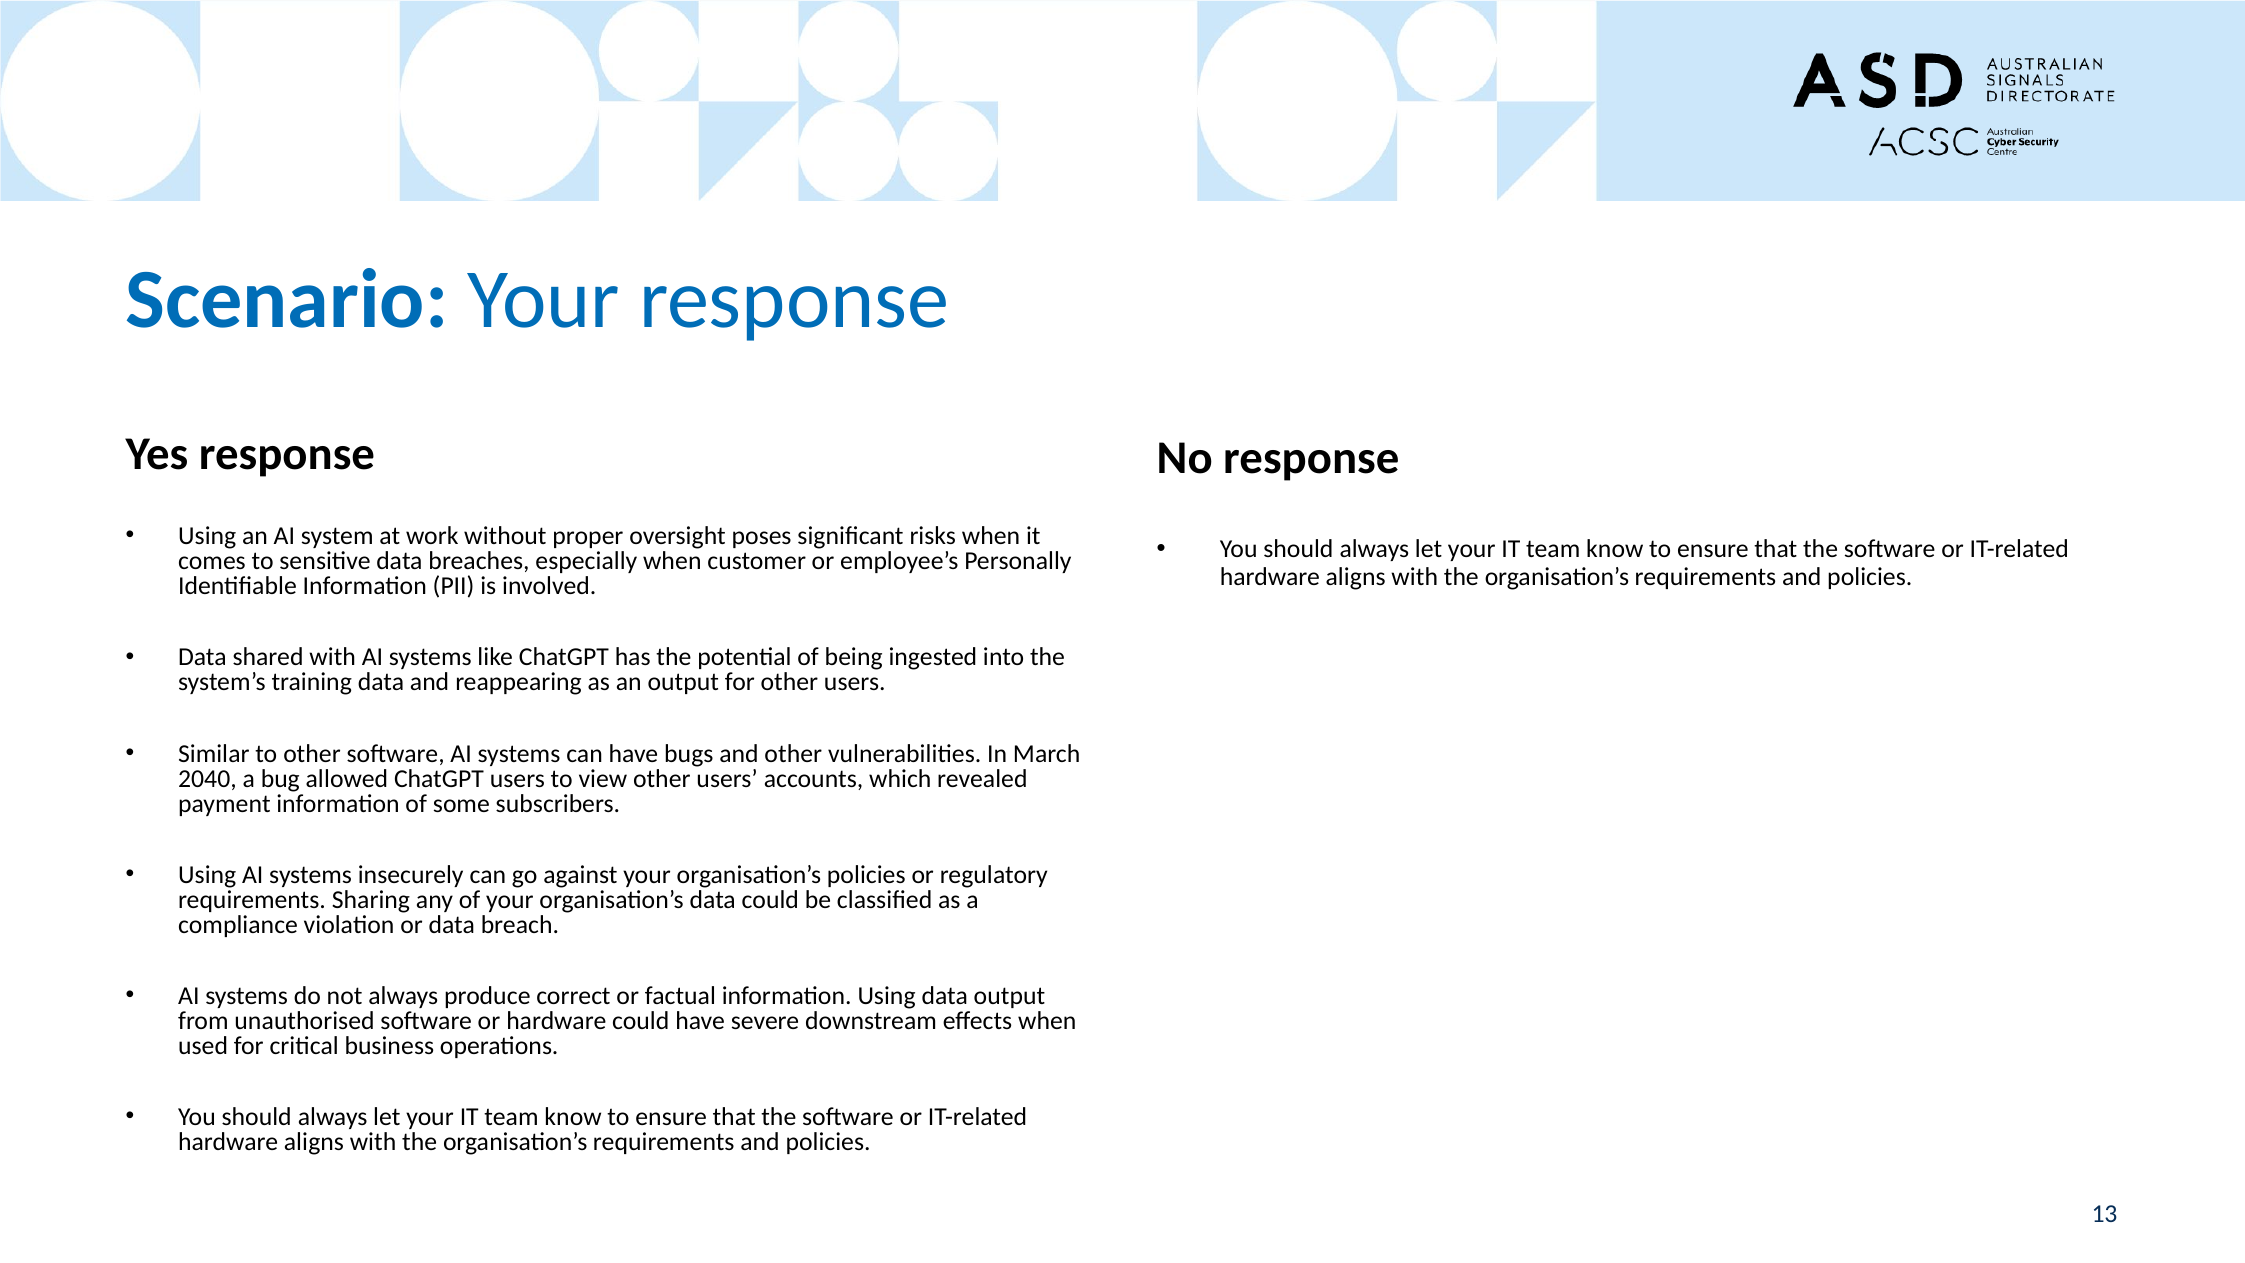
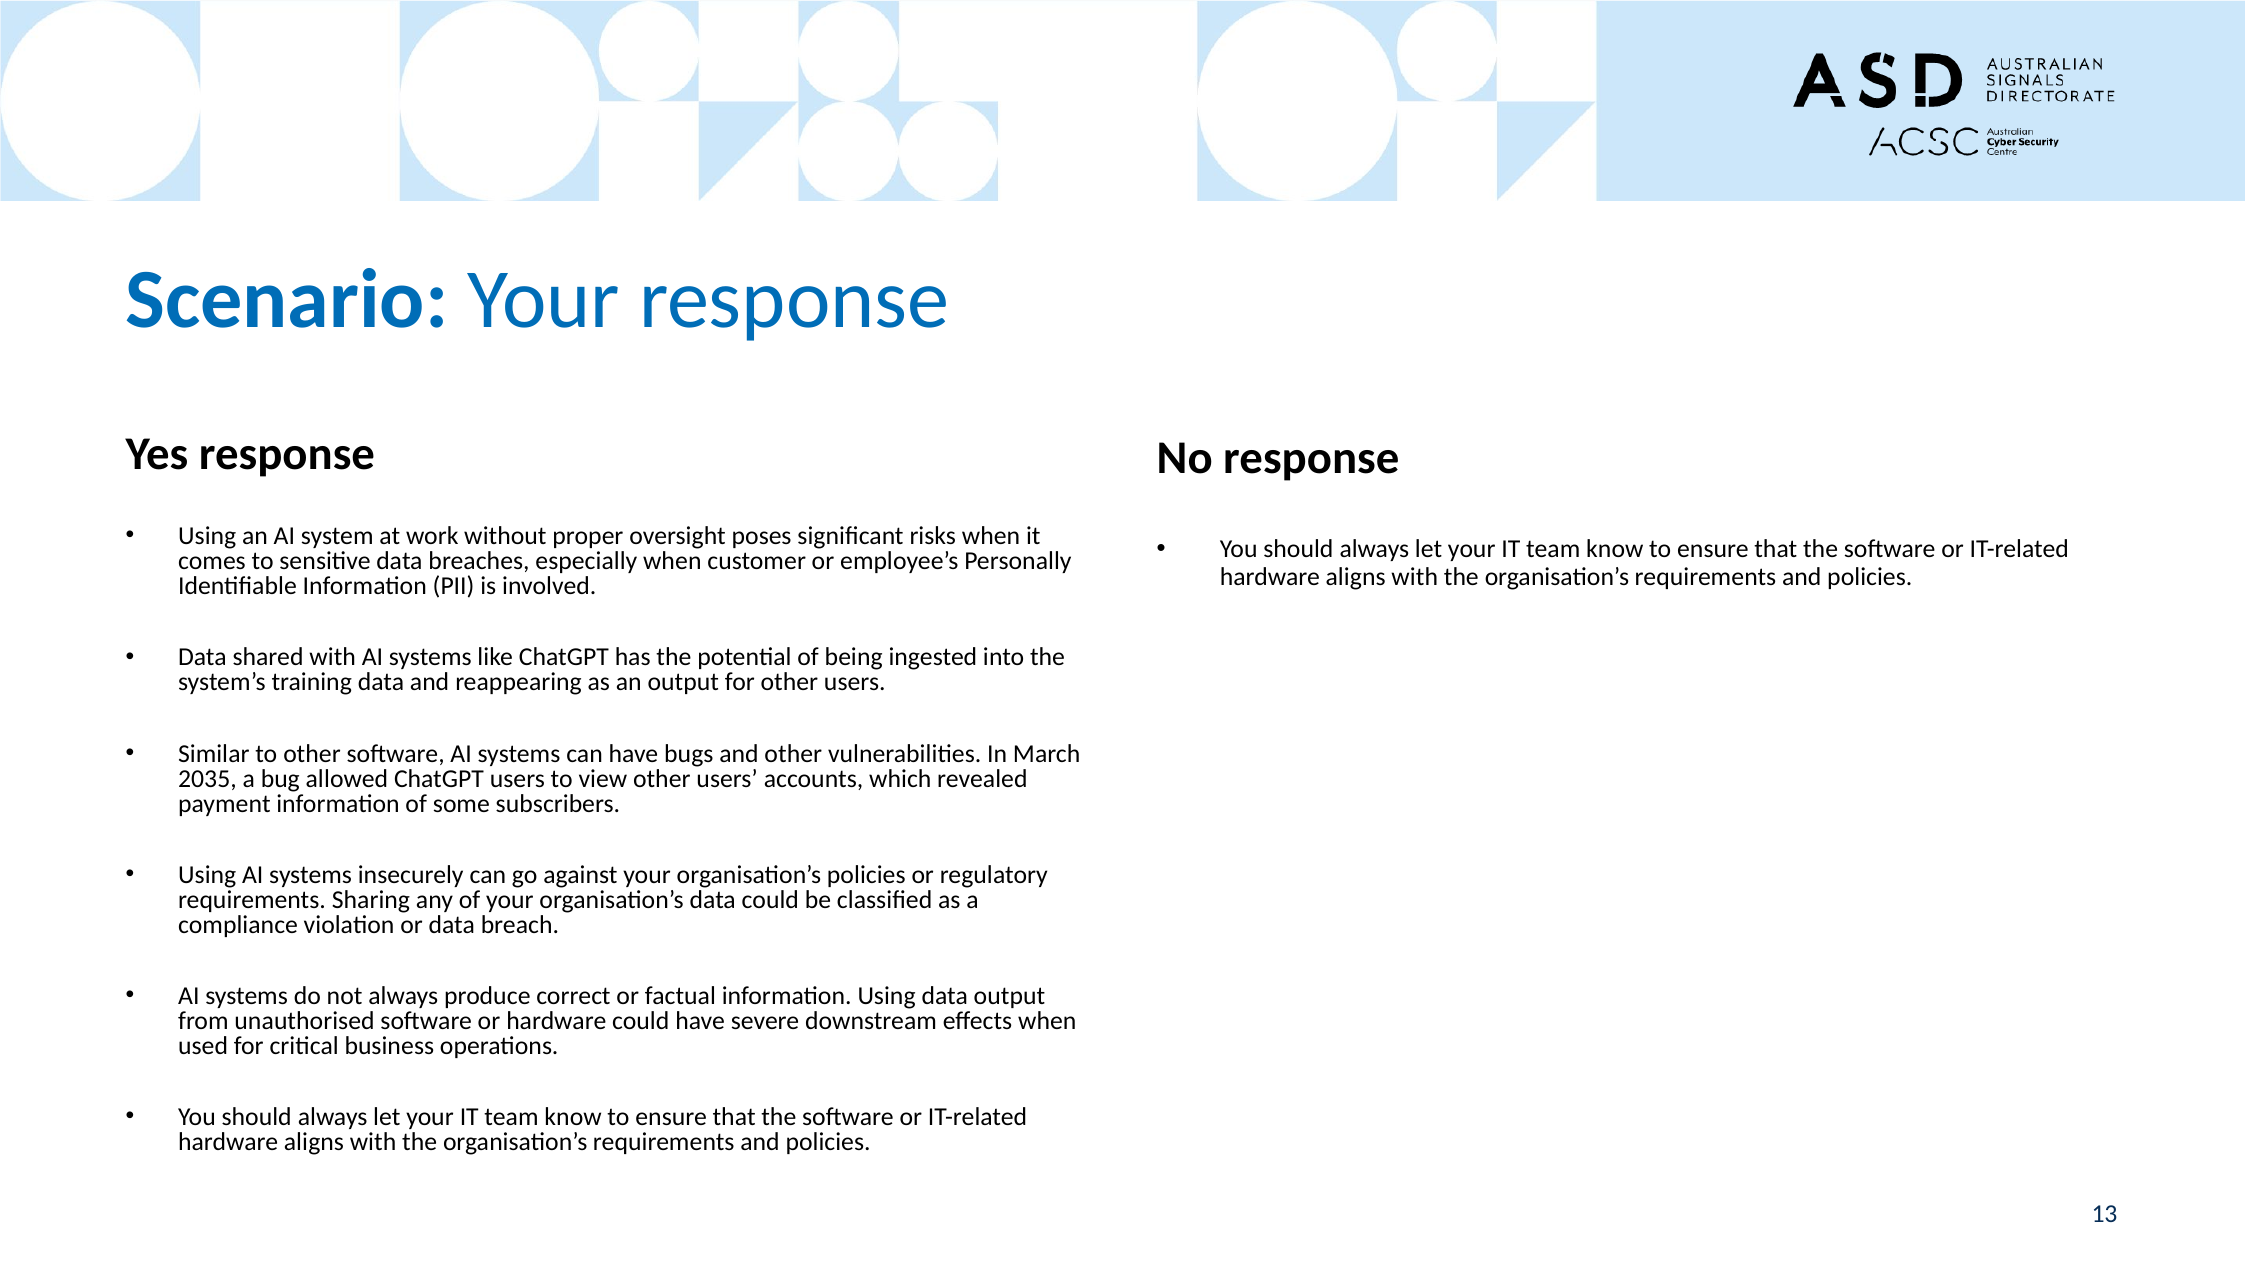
2040: 2040 -> 2035 (207, 778)
